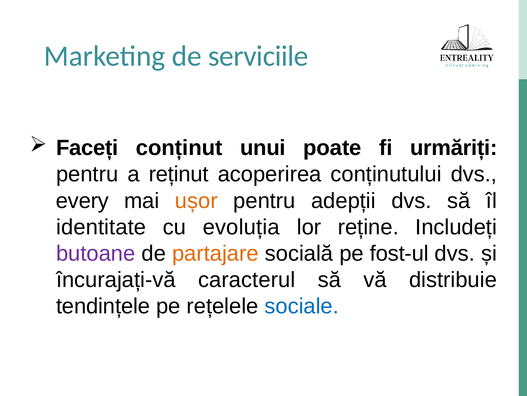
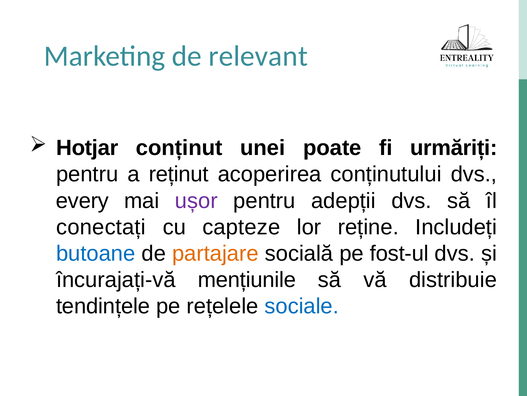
serviciile: serviciile -> relevant (258, 56)
Faceți: Faceți -> Hotjar (87, 148)
unui: unui -> unei (263, 148)
ușor colour: orange -> purple (196, 200)
identitate: identitate -> conectați (101, 227)
evoluția: evoluția -> capteze (241, 227)
butoane colour: purple -> blue (96, 253)
caracterul: caracterul -> mențiunile (247, 279)
